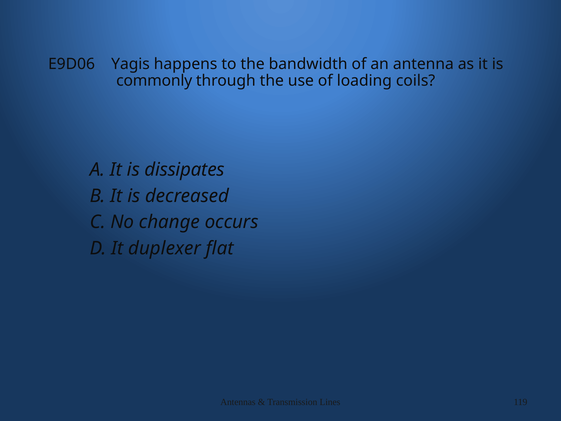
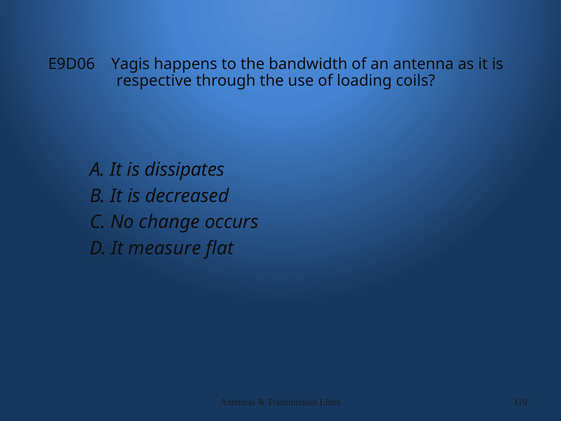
commonly: commonly -> respective (154, 81)
duplexer: duplexer -> measure (165, 248)
